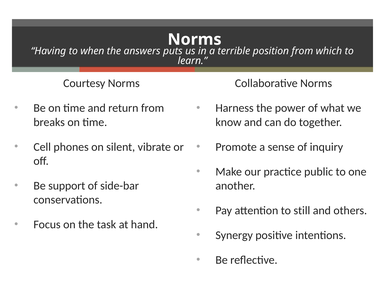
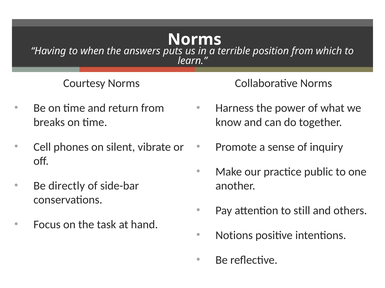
support: support -> directly (67, 186)
Synergy: Synergy -> Notions (234, 236)
